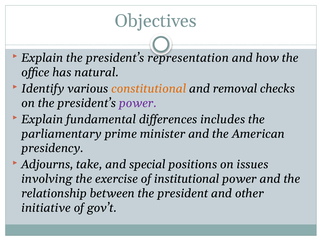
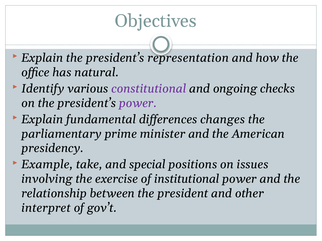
constitutional colour: orange -> purple (149, 89)
removal: removal -> ongoing (235, 89)
includes: includes -> changes (223, 120)
Adjourns: Adjourns -> Example (47, 165)
initiative: initiative -> interpret (46, 208)
